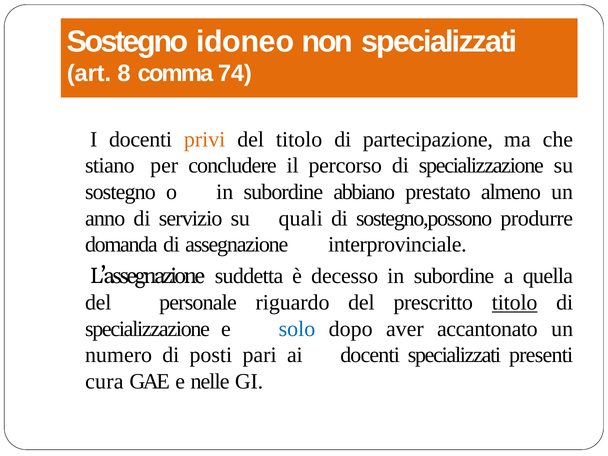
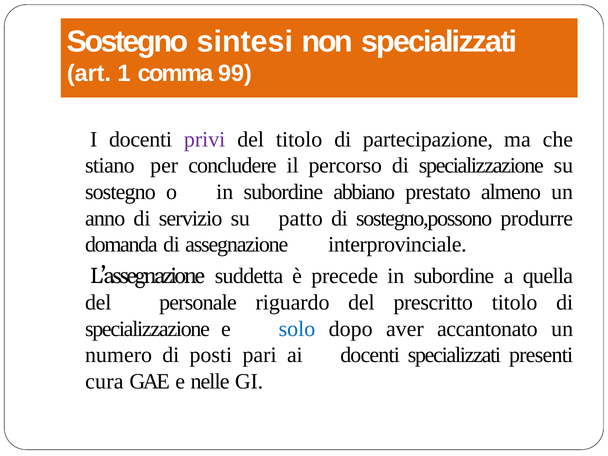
idoneo: idoneo -> sintesi (245, 42)
8: 8 -> 1 (124, 74)
74: 74 -> 99 (235, 74)
privi colour: orange -> purple (205, 139)
quali: quali -> patto (301, 218)
decesso: decesso -> precede (345, 276)
titolo underline: present -> none (515, 303)
